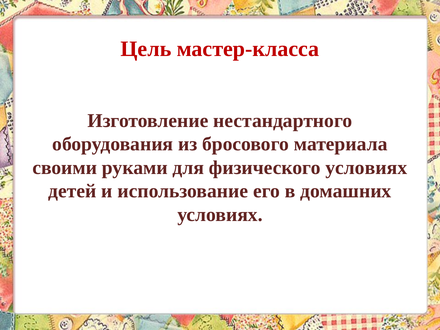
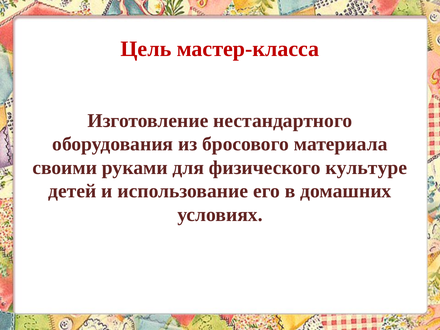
физического условиях: условиях -> культуре (366, 168)
